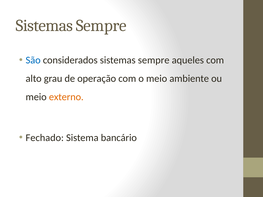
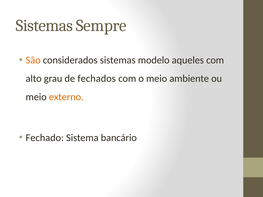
São colour: blue -> orange (33, 60)
considerados sistemas sempre: sempre -> modelo (154, 60)
operação: operação -> fechados (97, 79)
